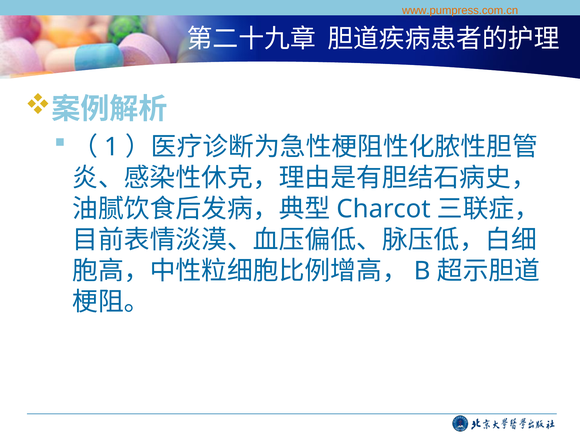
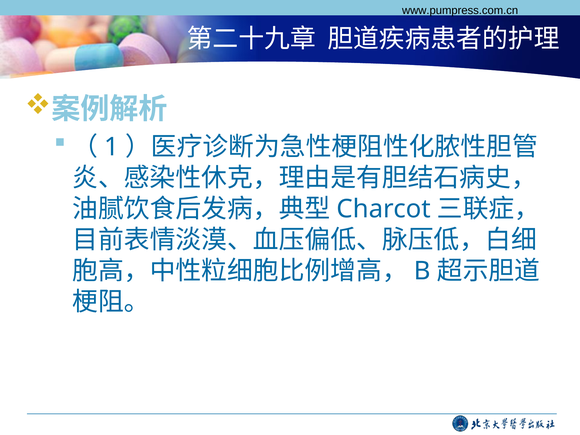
www.pumpress.com.cn colour: orange -> black (460, 10)
